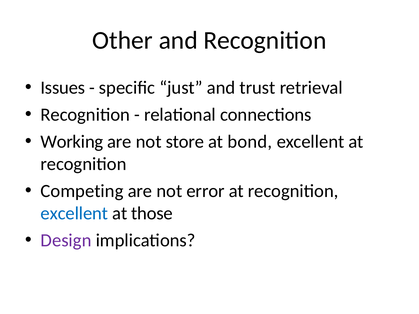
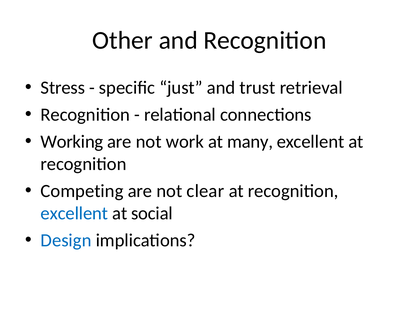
Issues: Issues -> Stress (63, 88)
store: store -> work (185, 142)
bond: bond -> many (250, 142)
error: error -> clear (205, 191)
those: those -> social (152, 214)
Design colour: purple -> blue (66, 241)
